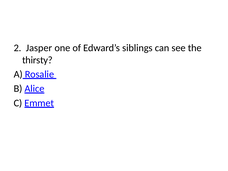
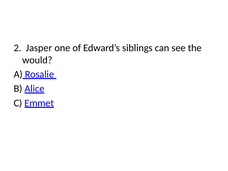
thirsty: thirsty -> would (37, 60)
